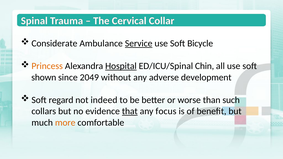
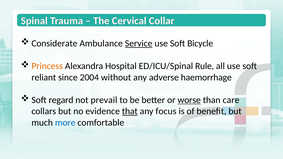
Hospital underline: present -> none (121, 66)
Chin: Chin -> Rule (205, 66)
shown: shown -> reliant (44, 77)
2049: 2049 -> 2004 (89, 77)
development: development -> haemorrhage (206, 77)
indeed: indeed -> prevail (104, 100)
worse underline: none -> present (189, 100)
such: such -> care (231, 100)
more colour: orange -> blue (65, 123)
